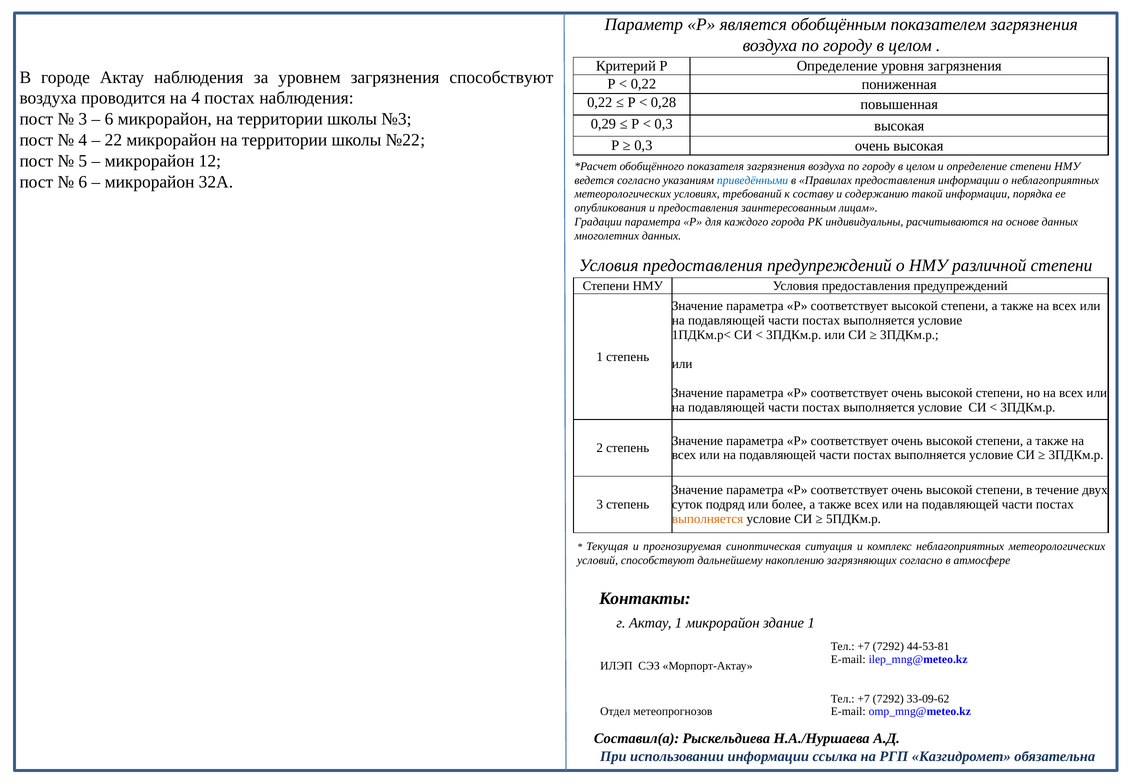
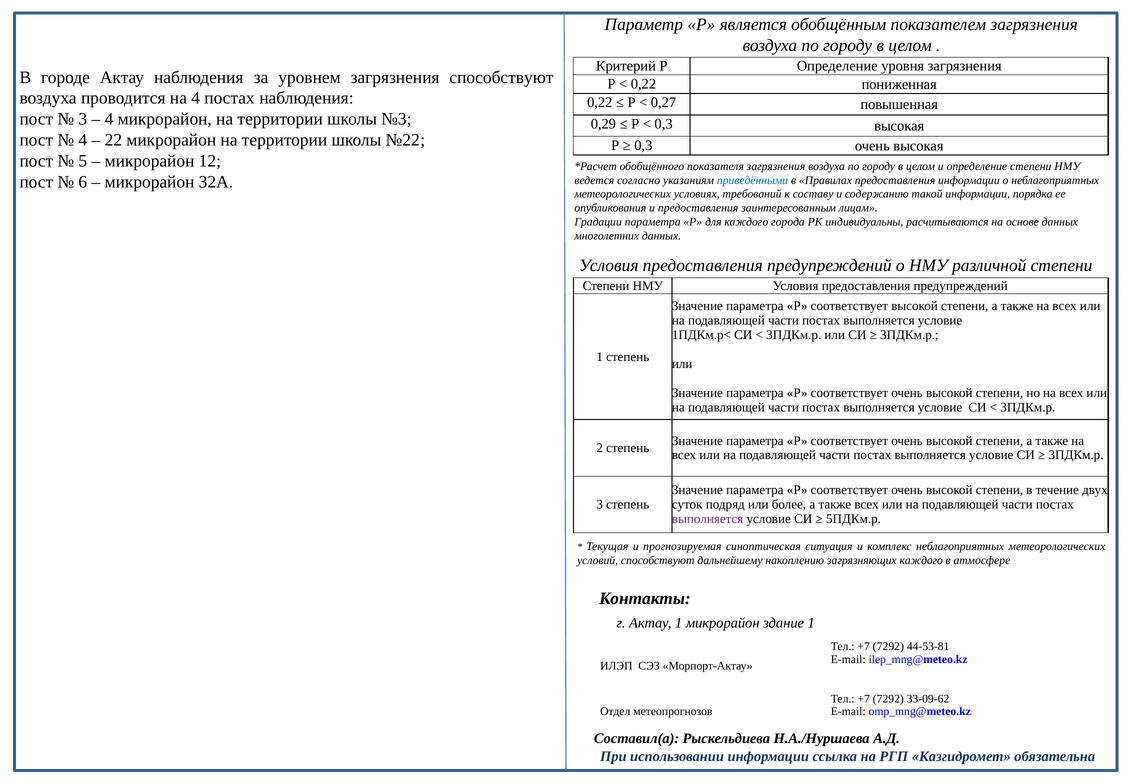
0,28: 0,28 -> 0,27 (664, 103)
6: 6 -> 4 (109, 119)
выполняется colour: orange -> purple (708, 519)
загрязняющих согласно: согласно -> каждого (921, 560)
